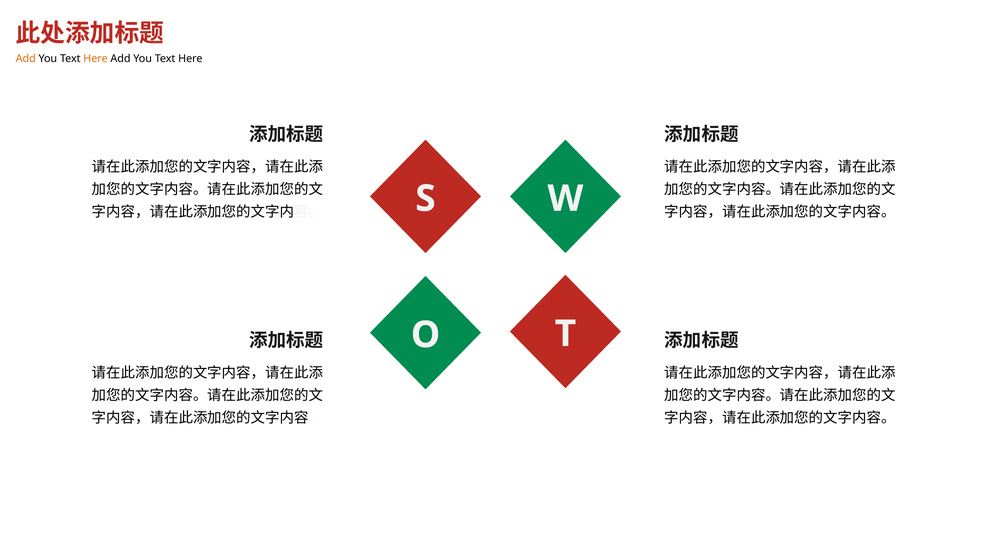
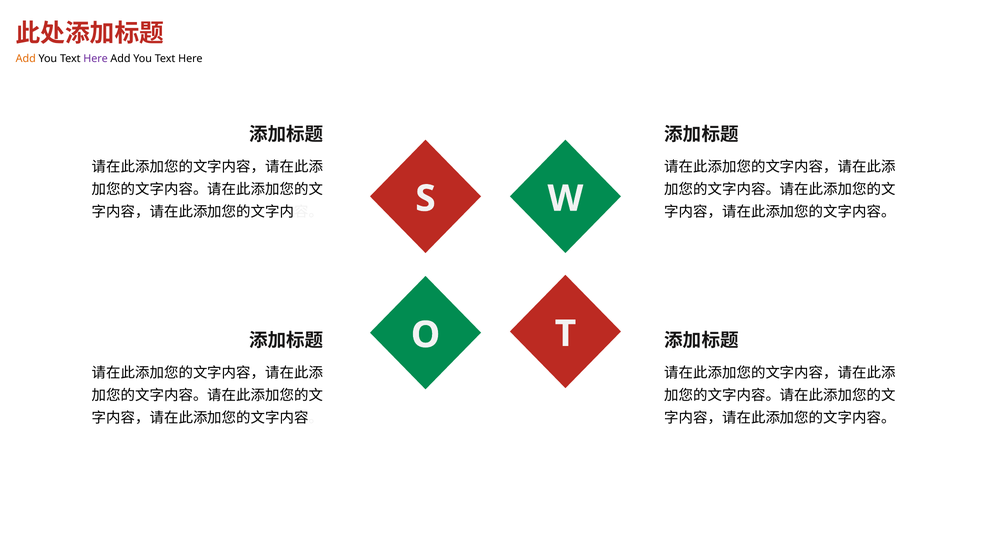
Here colour: orange -> purple (96, 59)
